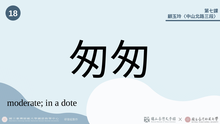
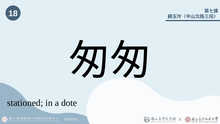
moderate: moderate -> stationed (25, 103)
